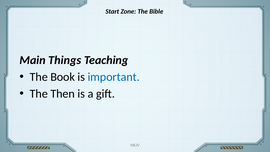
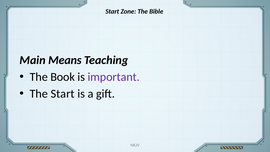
Things: Things -> Means (65, 60)
important colour: blue -> purple (114, 77)
The Then: Then -> Start (63, 94)
